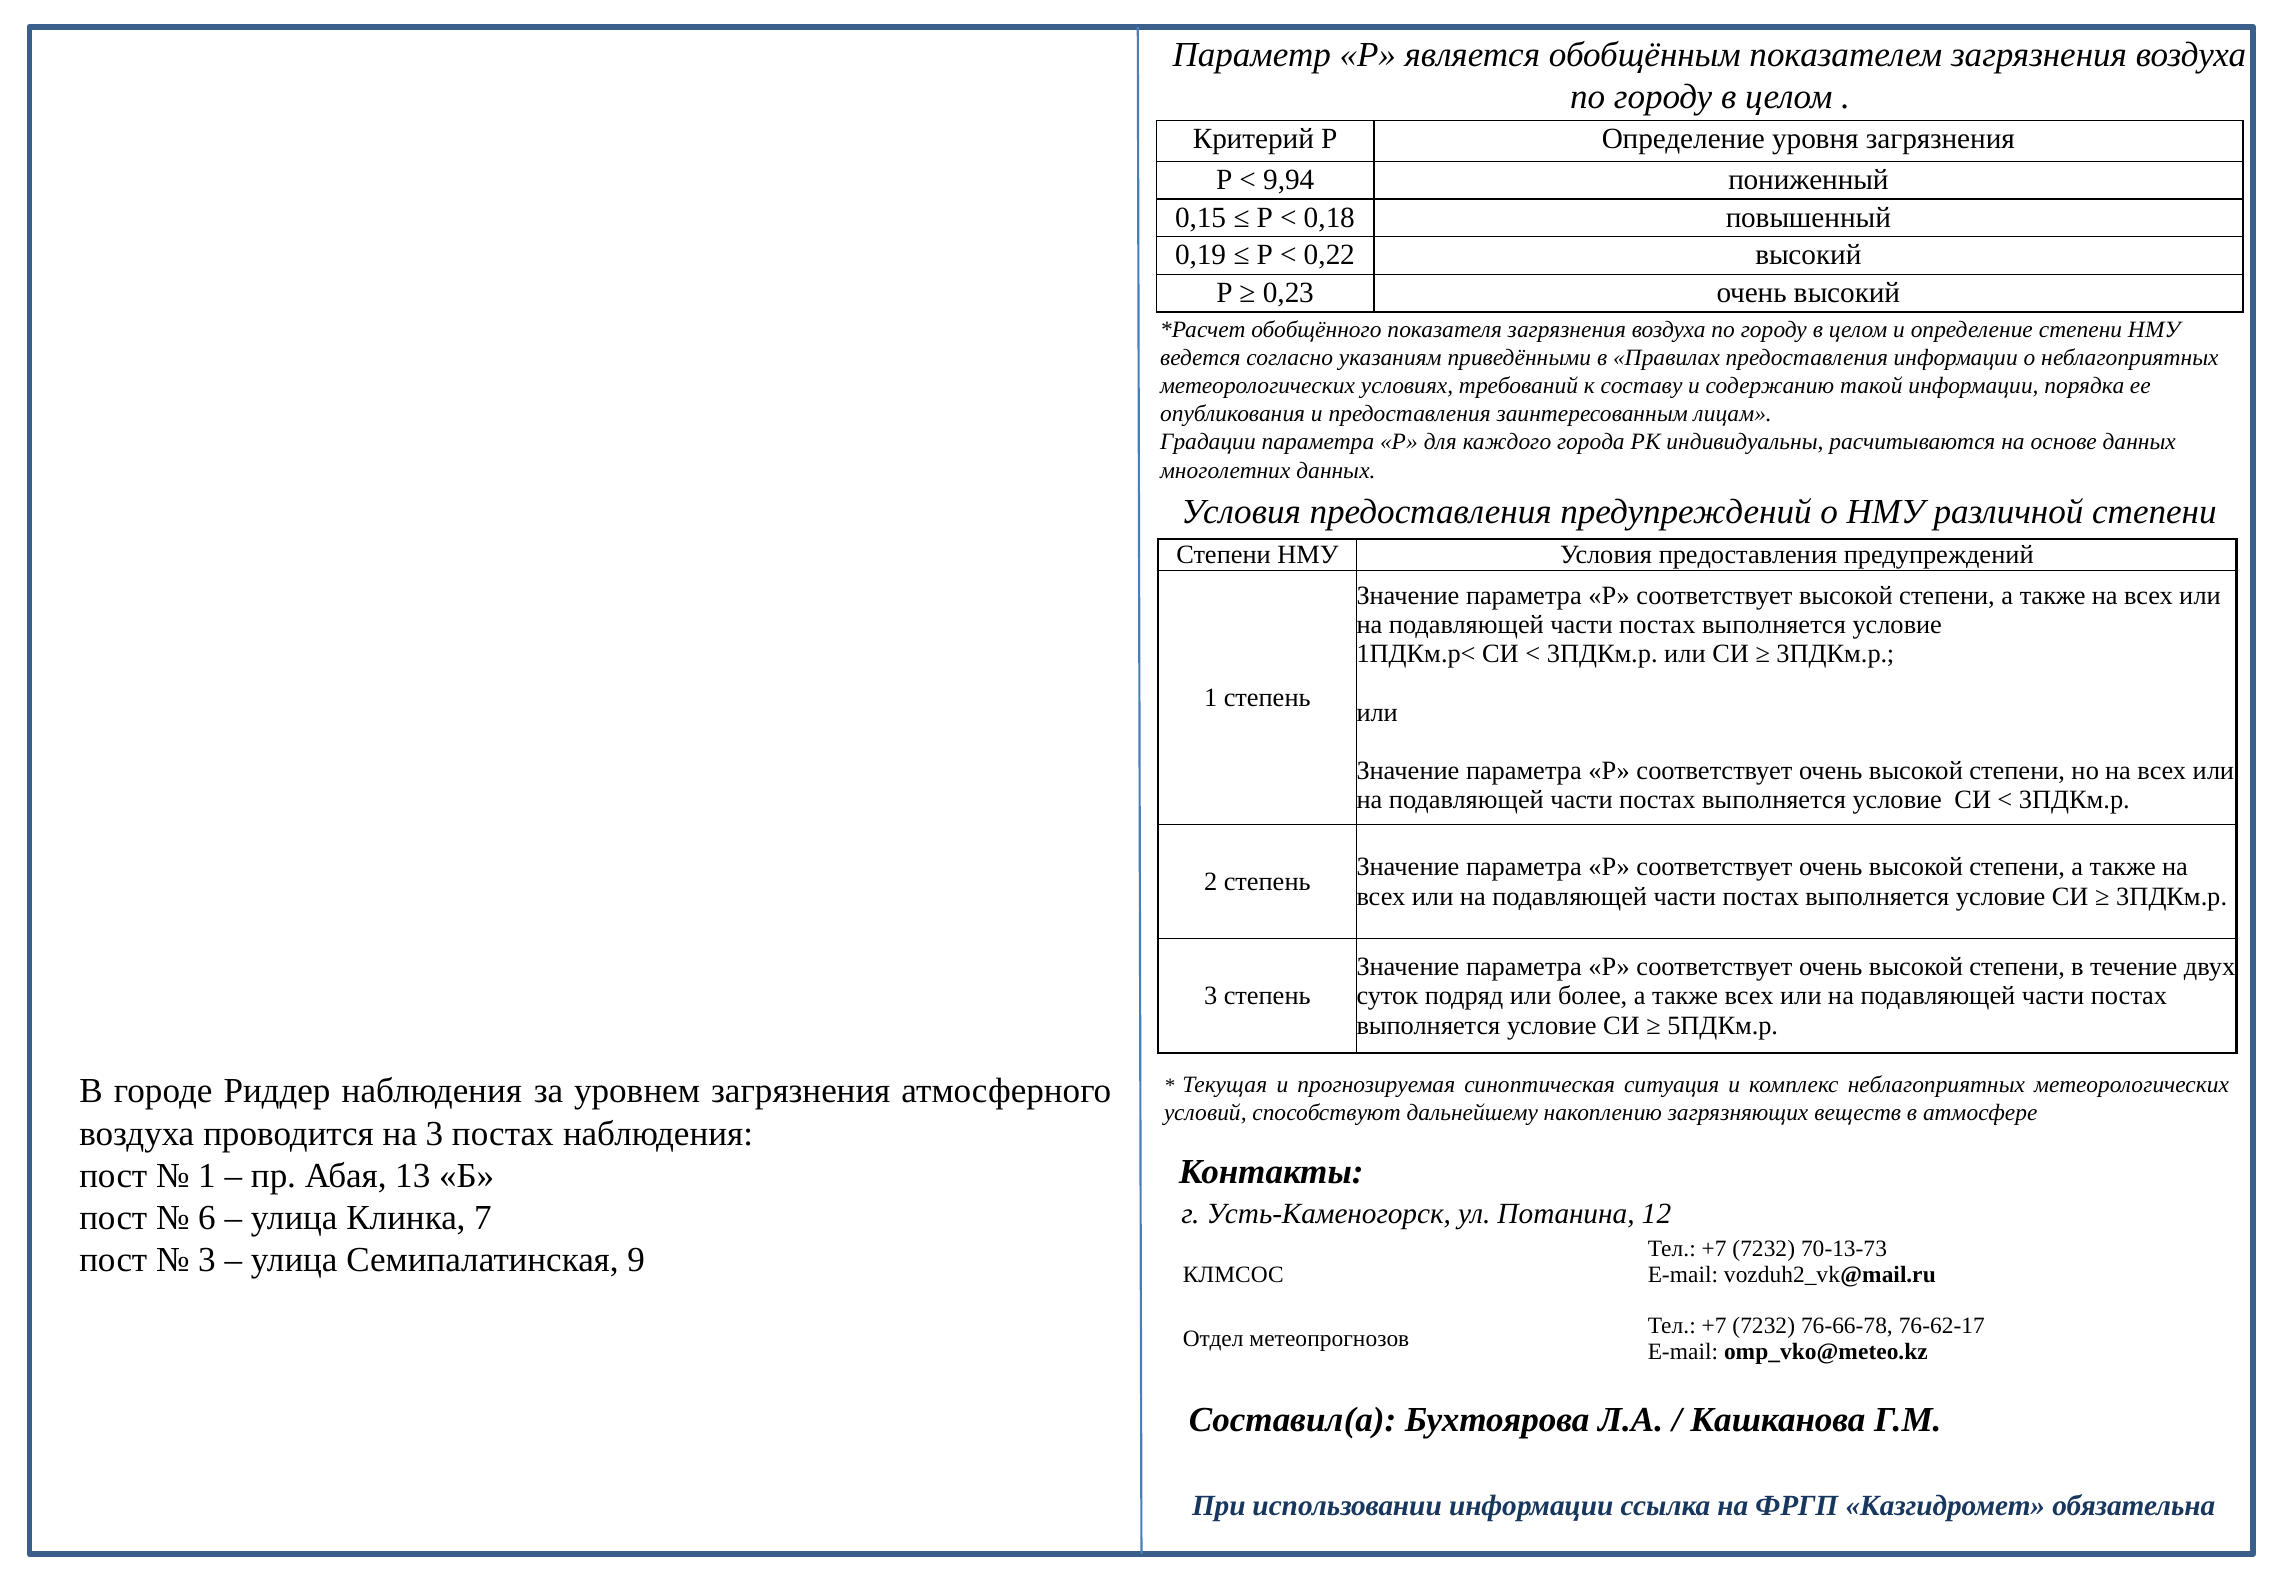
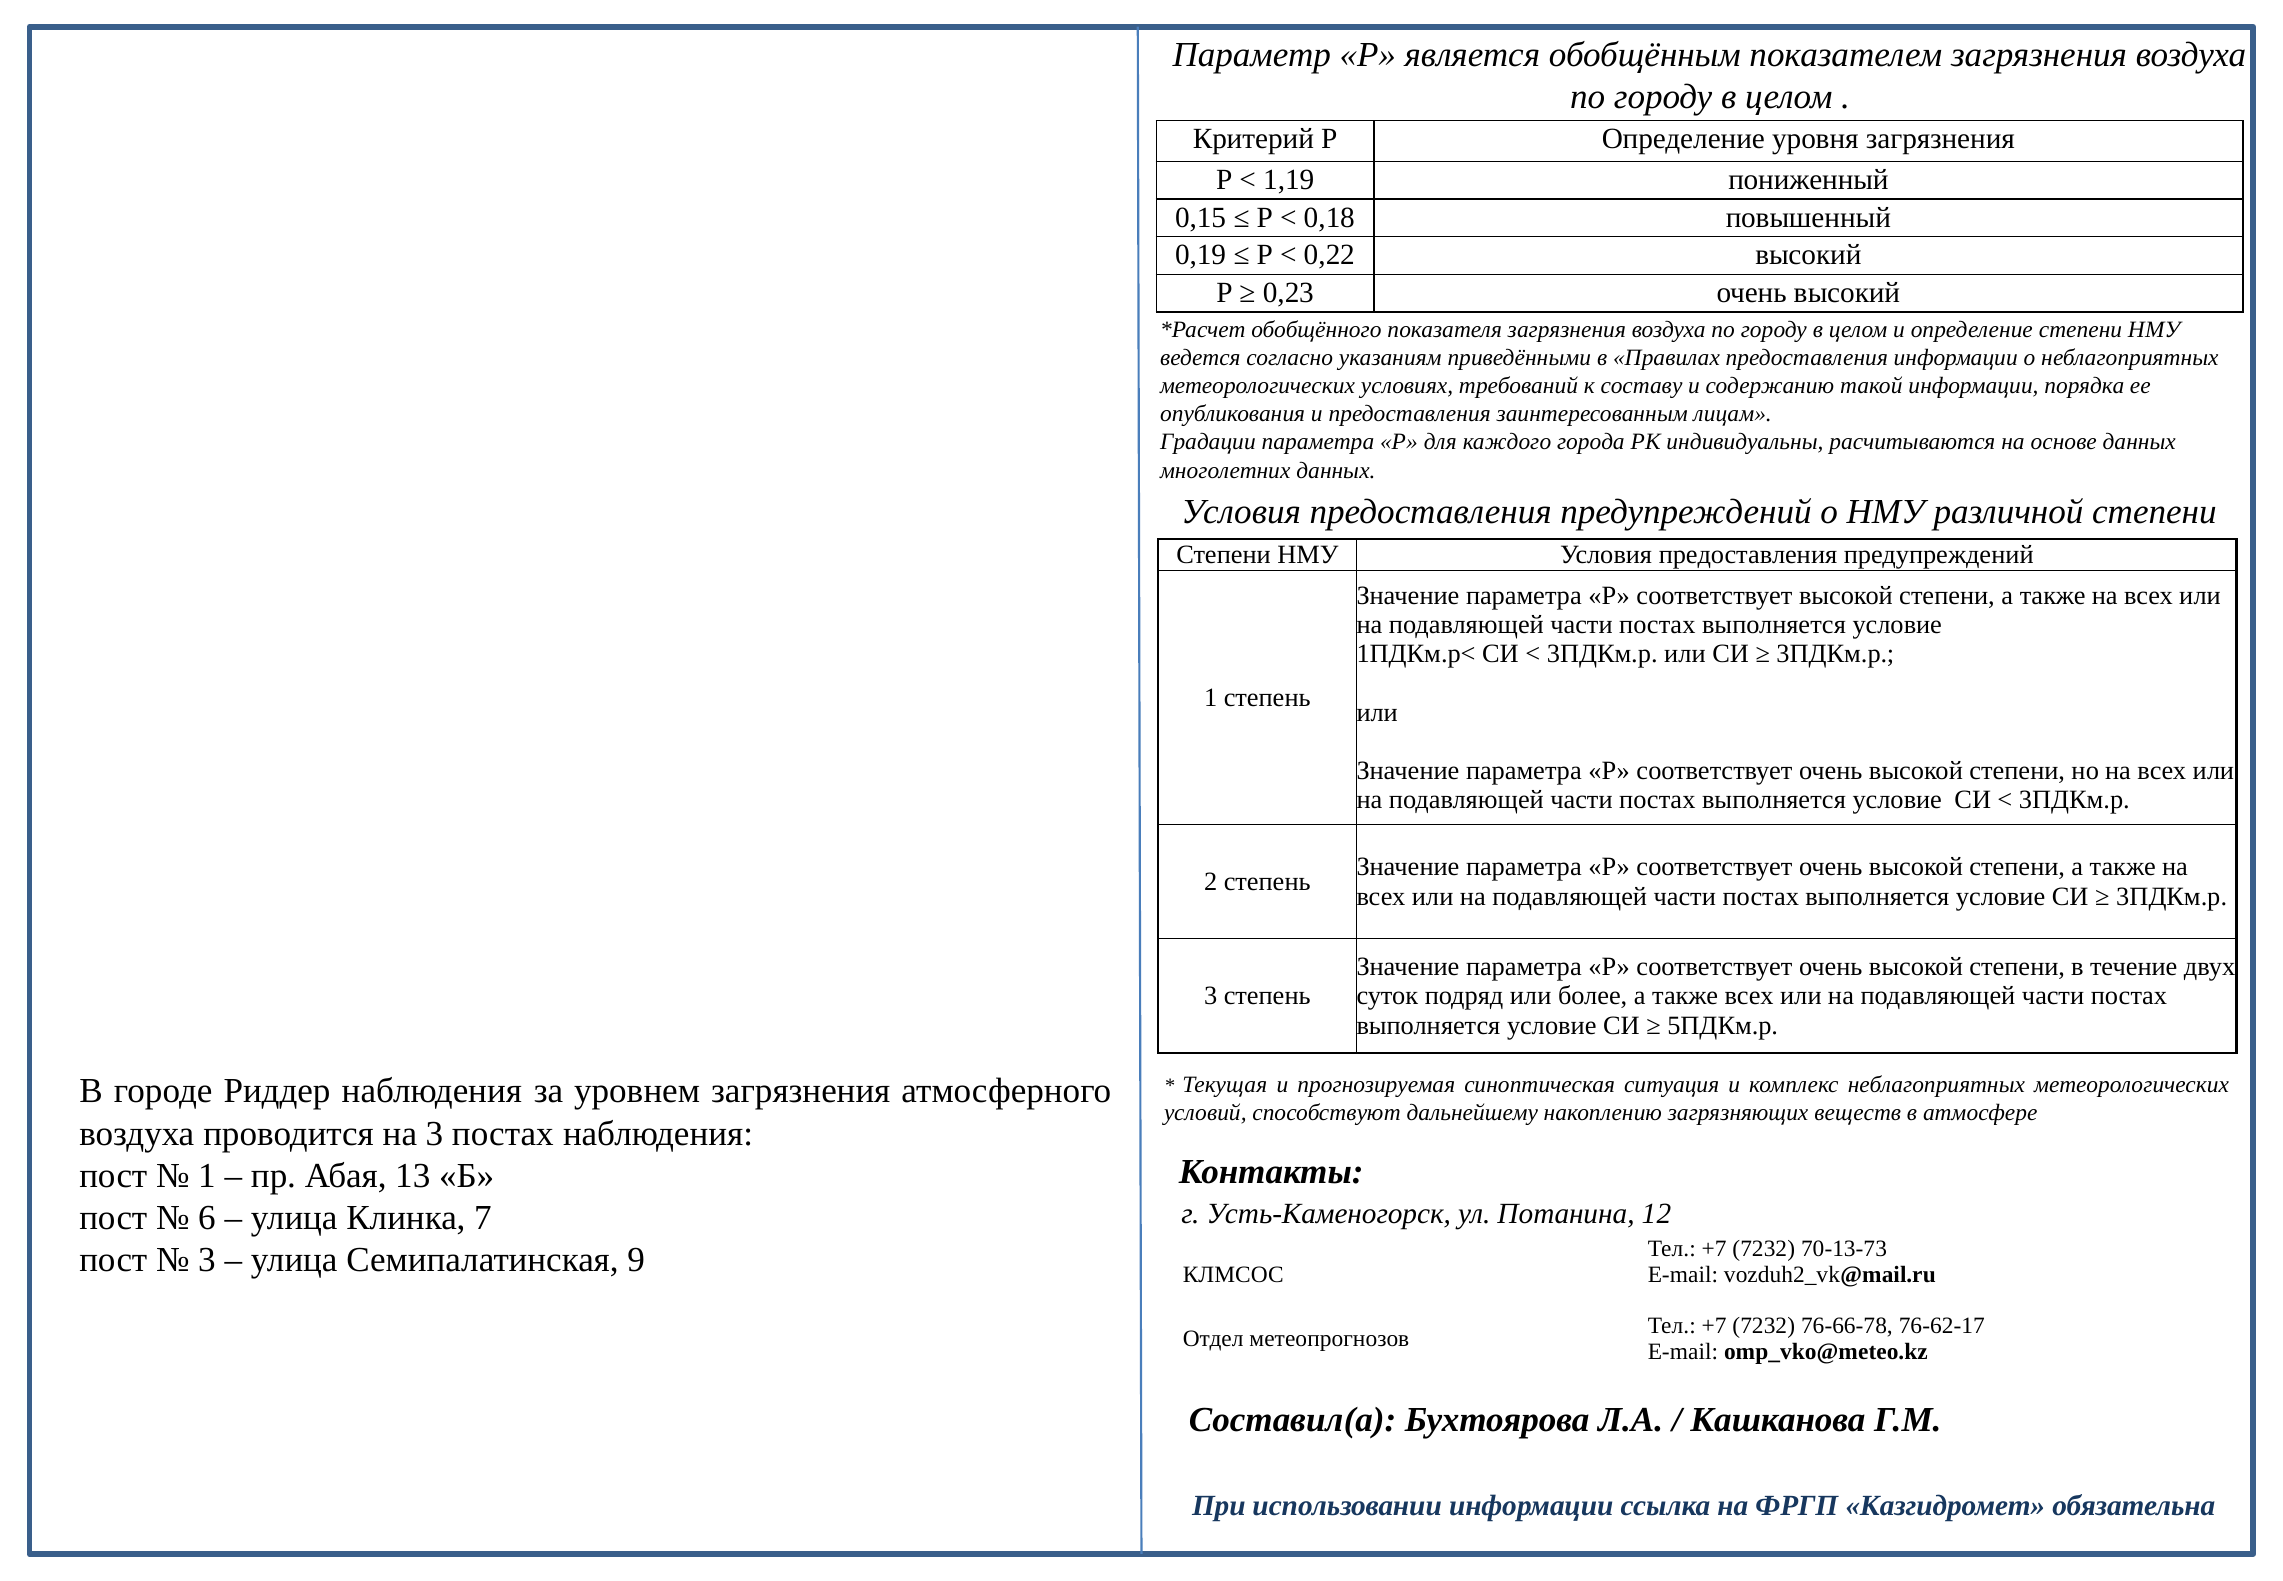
9,94: 9,94 -> 1,19 (1289, 180)
